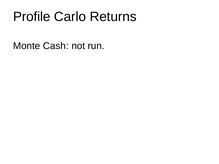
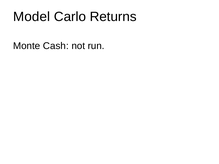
Profile: Profile -> Model (32, 17)
